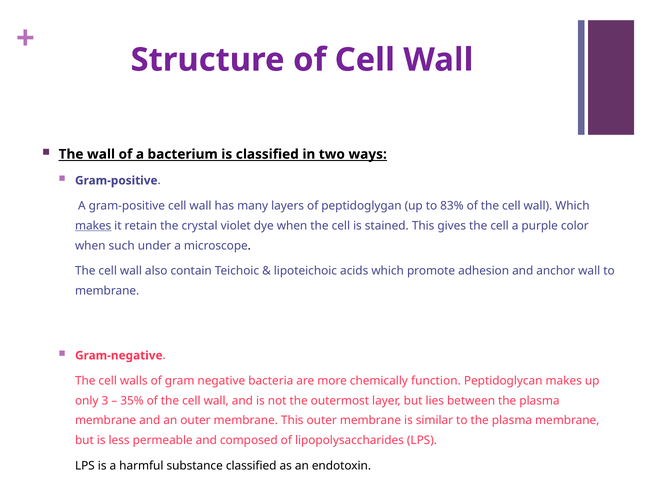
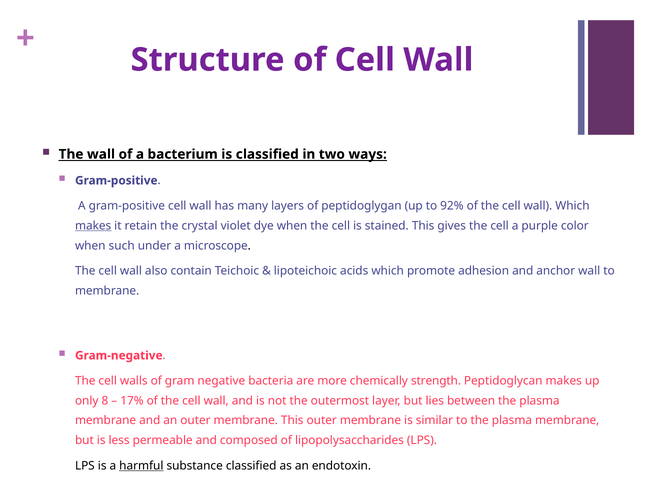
83%: 83% -> 92% (452, 206)
function: function -> strength (436, 381)
3: 3 -> 8 (105, 401)
35%: 35% -> 17% (132, 401)
harmful underline: none -> present (141, 466)
